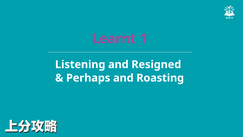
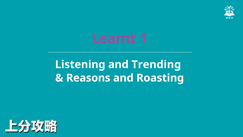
Resigned: Resigned -> Trending (156, 64)
Perhaps: Perhaps -> Reasons (88, 78)
